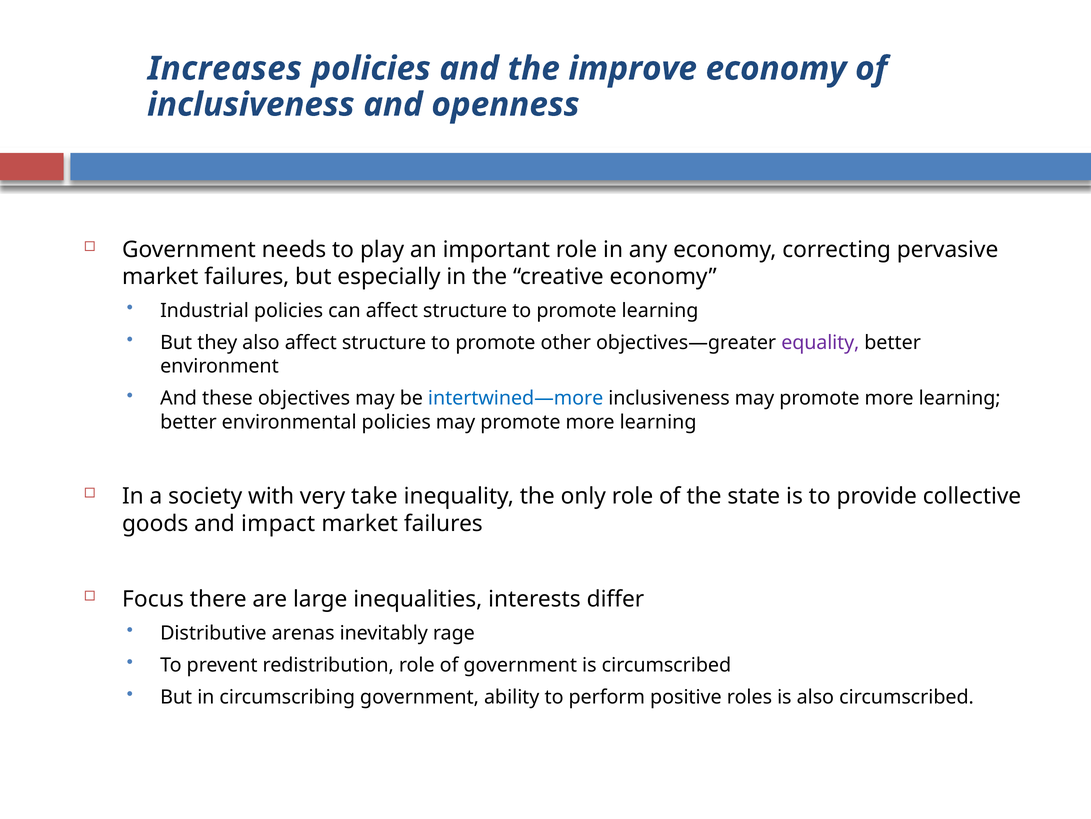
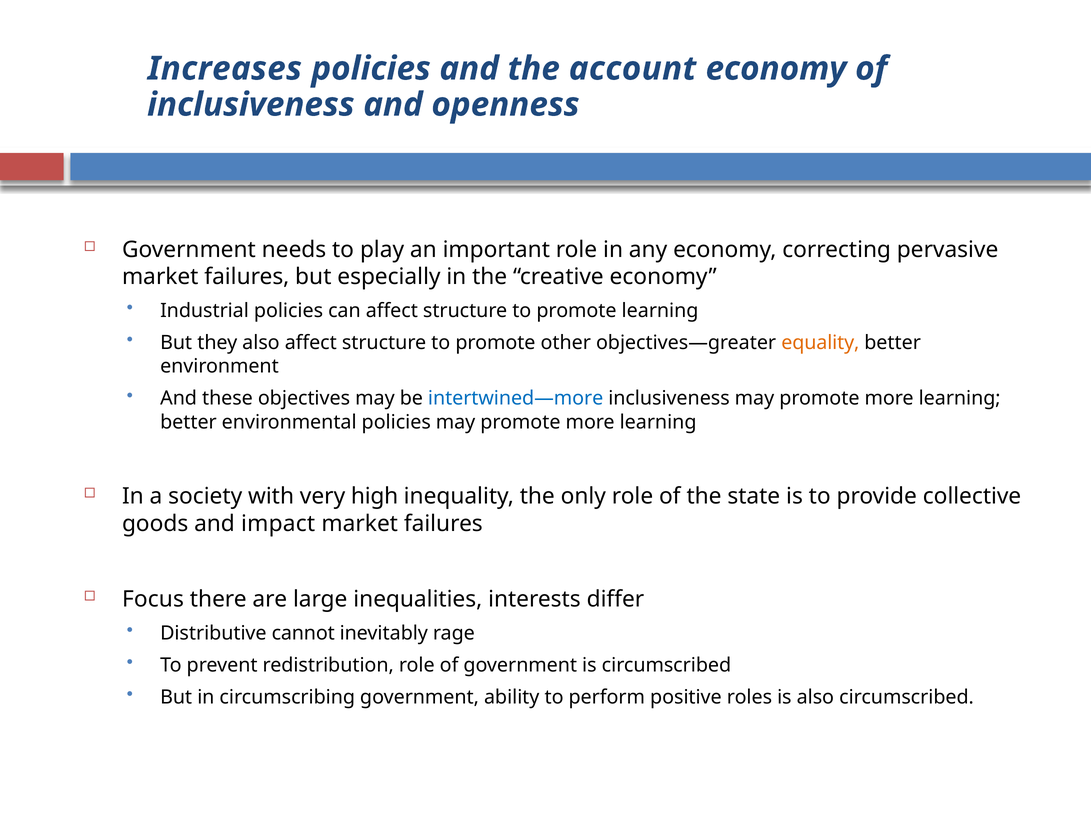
improve: improve -> account (632, 69)
equality colour: purple -> orange (820, 342)
take: take -> high (375, 496)
arenas: arenas -> cannot (303, 632)
